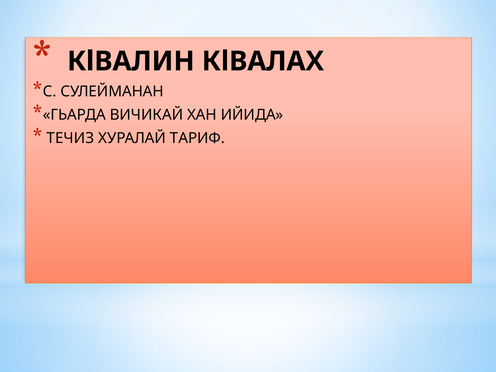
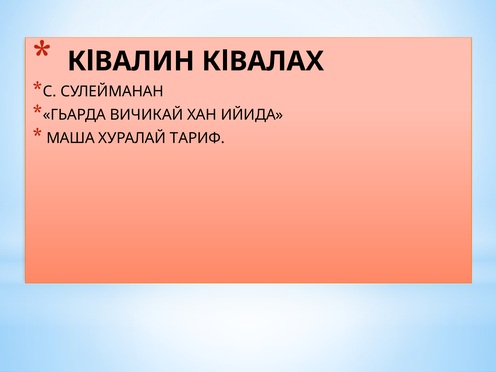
ТЕЧИЗ: ТЕЧИЗ -> МАША (71, 138)
